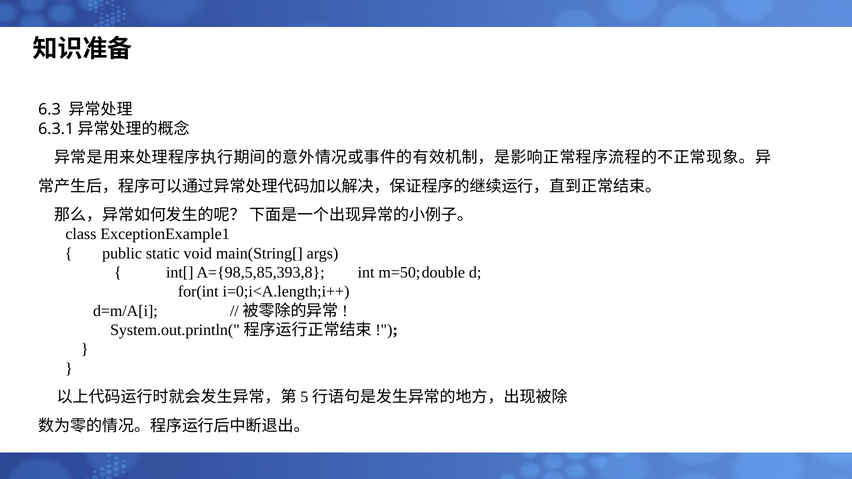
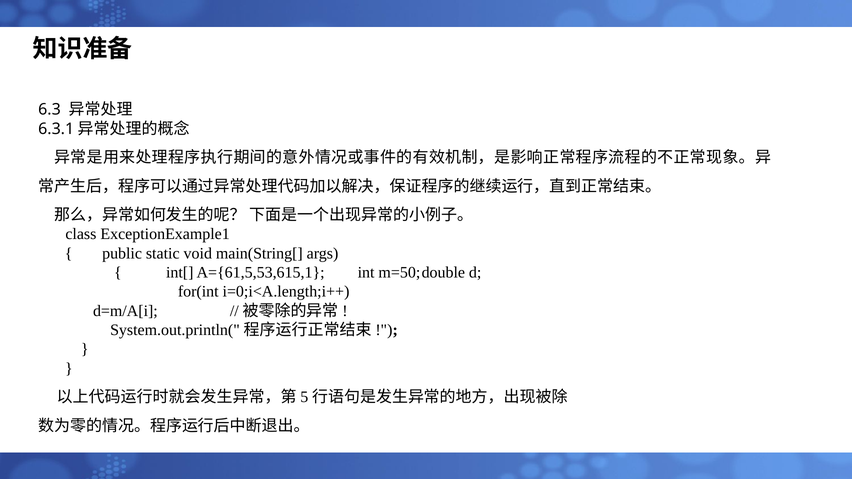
A={98,5,85,393,8: A={98,5,85,393,8 -> A={61,5,53,615,1 (261, 273)
